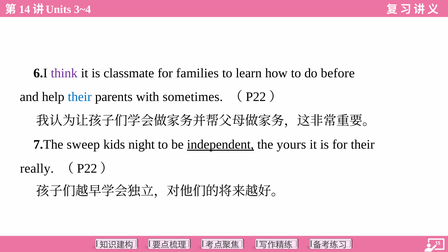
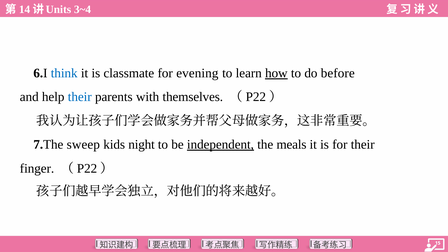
think colour: purple -> blue (64, 73)
families: families -> evening (197, 73)
how underline: none -> present (276, 73)
sometimes: sometimes -> themselves (193, 97)
yours: yours -> meals (291, 145)
really: really -> finger (37, 168)
